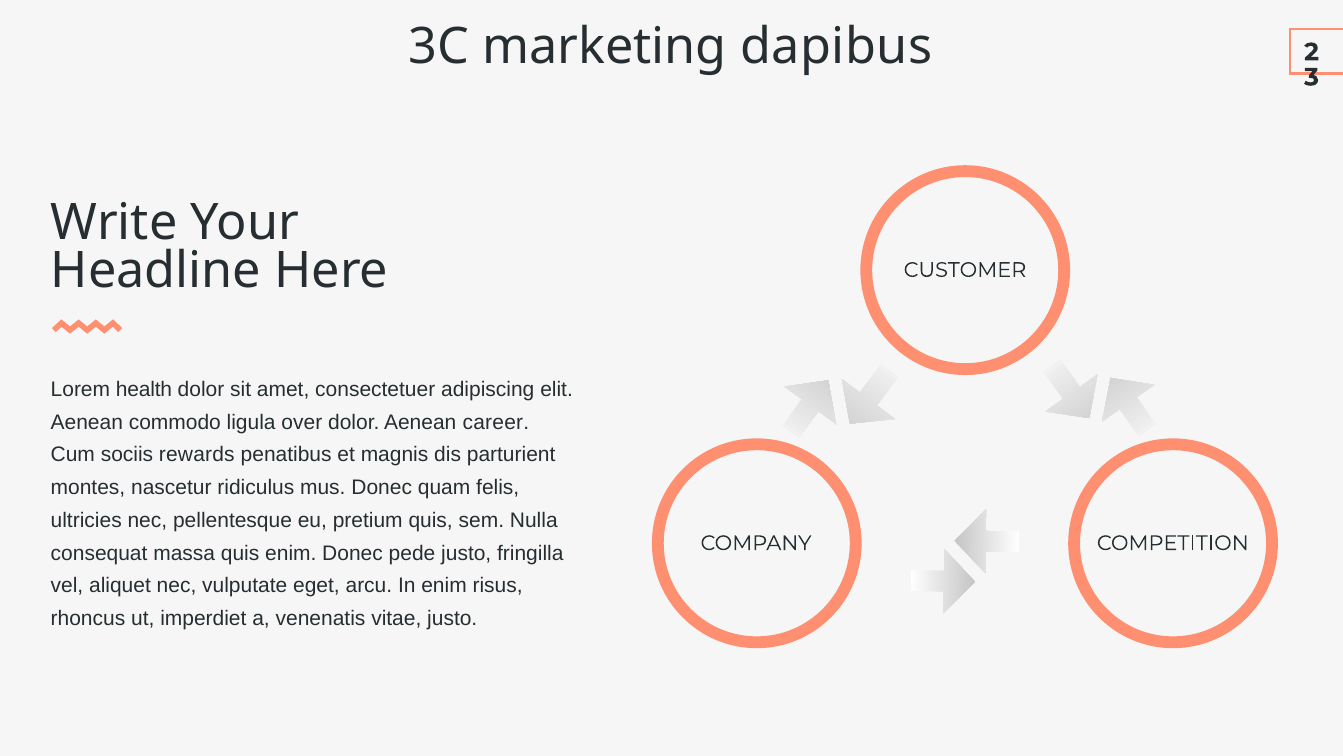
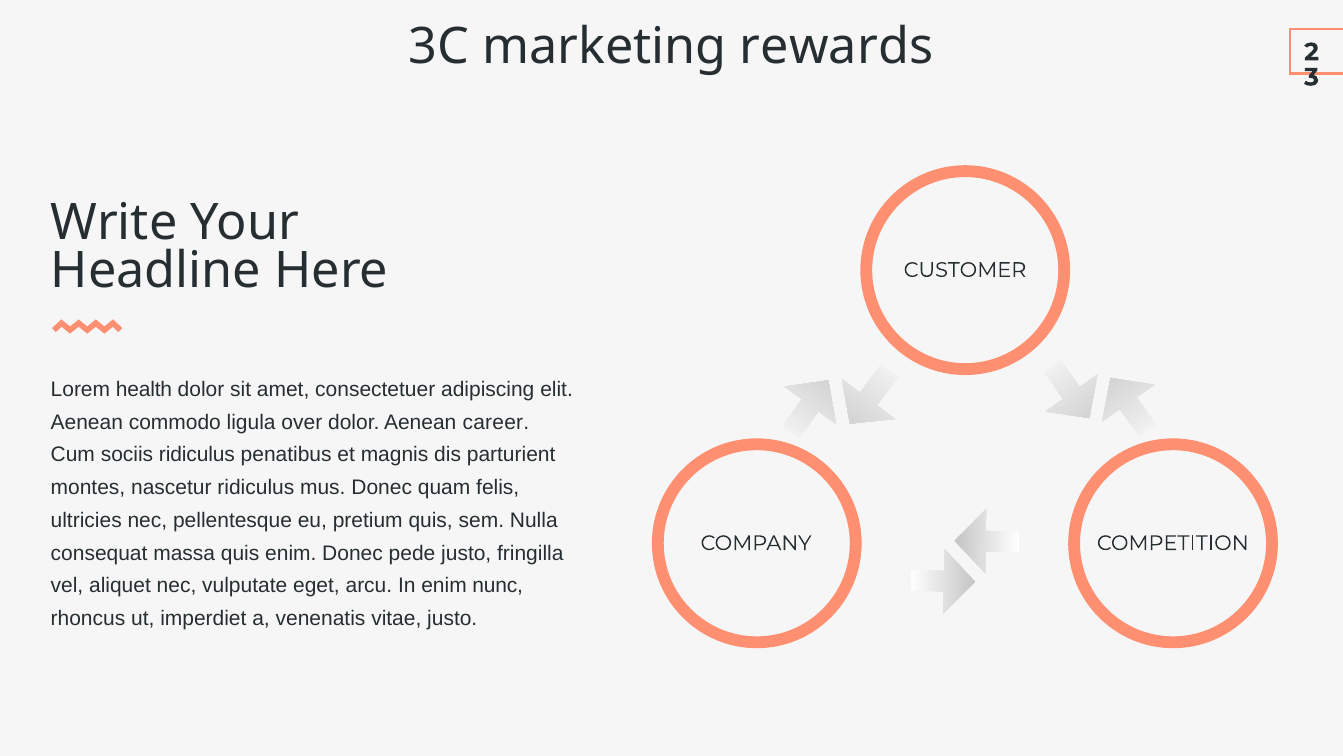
dapibus: dapibus -> rewards (837, 46)
sociis rewards: rewards -> ridiculus (197, 455)
risus: risus -> nunc (498, 586)
